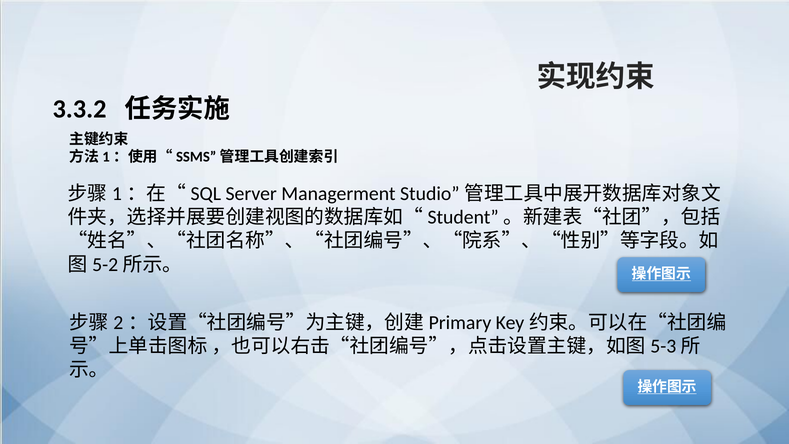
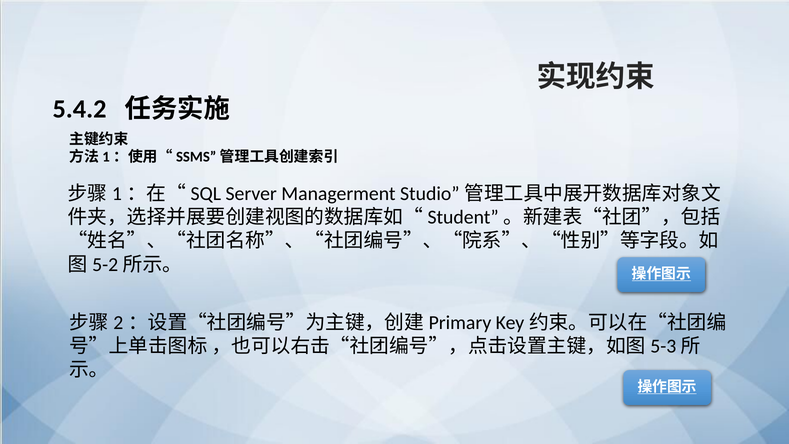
3.3.2: 3.3.2 -> 5.4.2 (80, 109)
